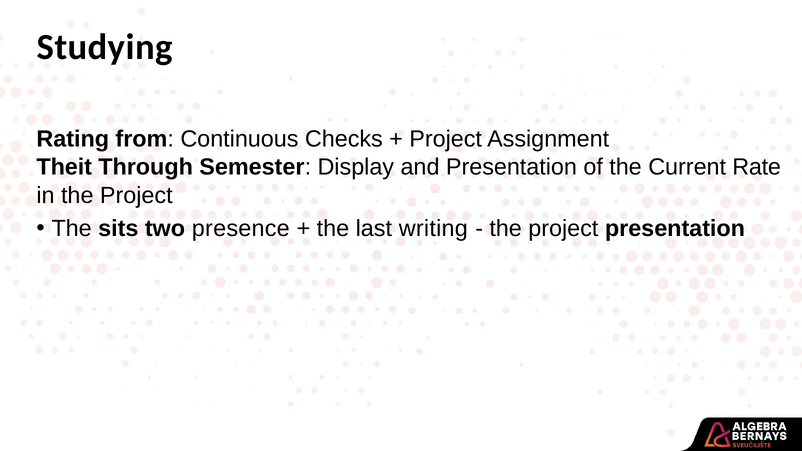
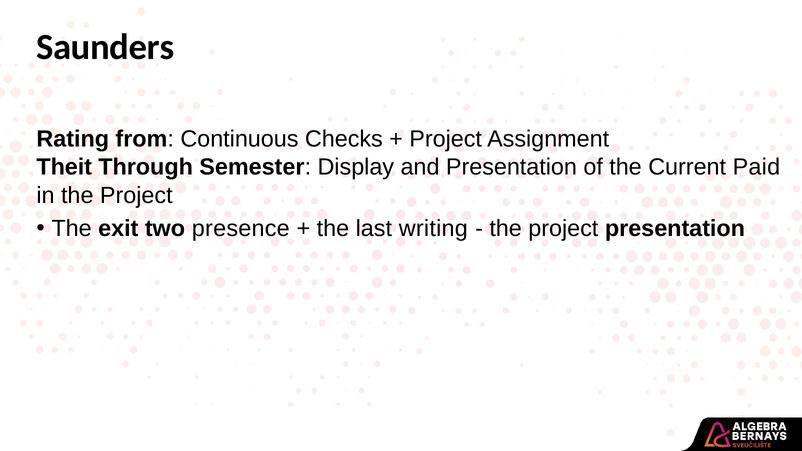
Studying: Studying -> Saunders (105, 47)
Rate: Rate -> Paid (756, 167)
sits: sits -> exit (118, 229)
